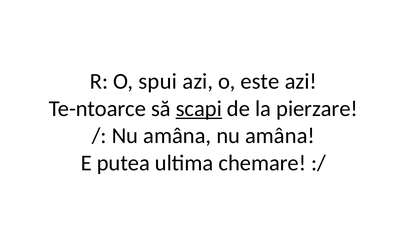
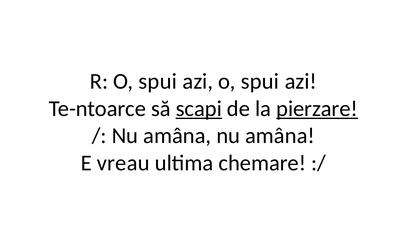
azi o este: este -> spui (260, 81)
pierzare underline: none -> present (317, 109)
putea: putea -> vreau (123, 163)
